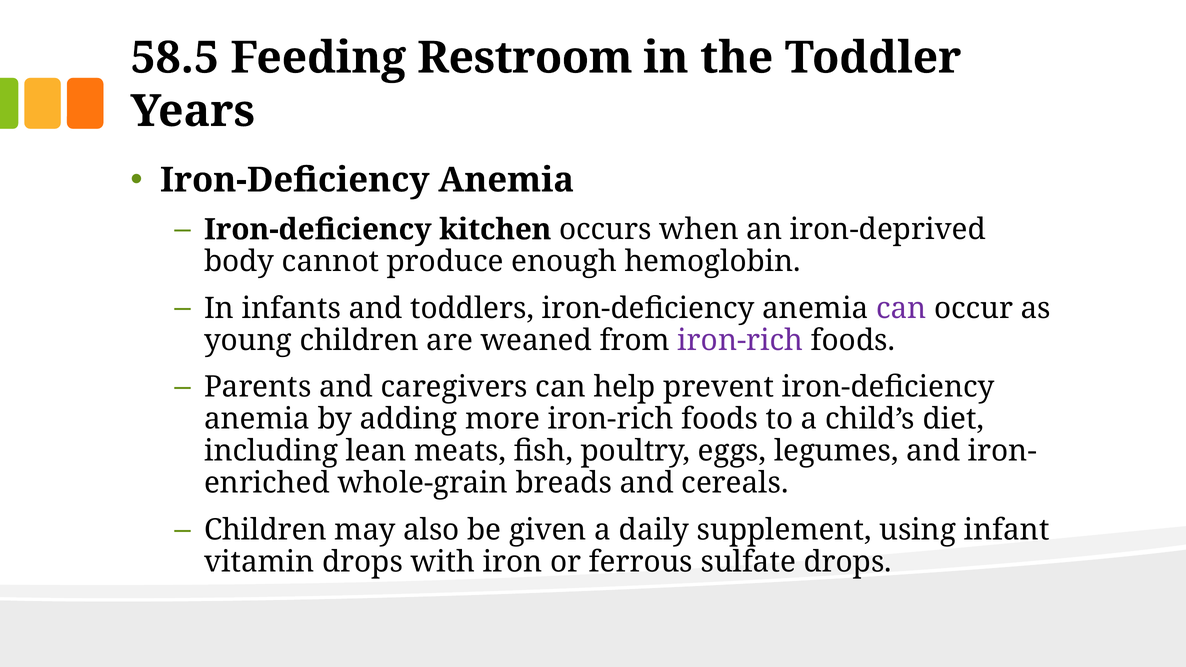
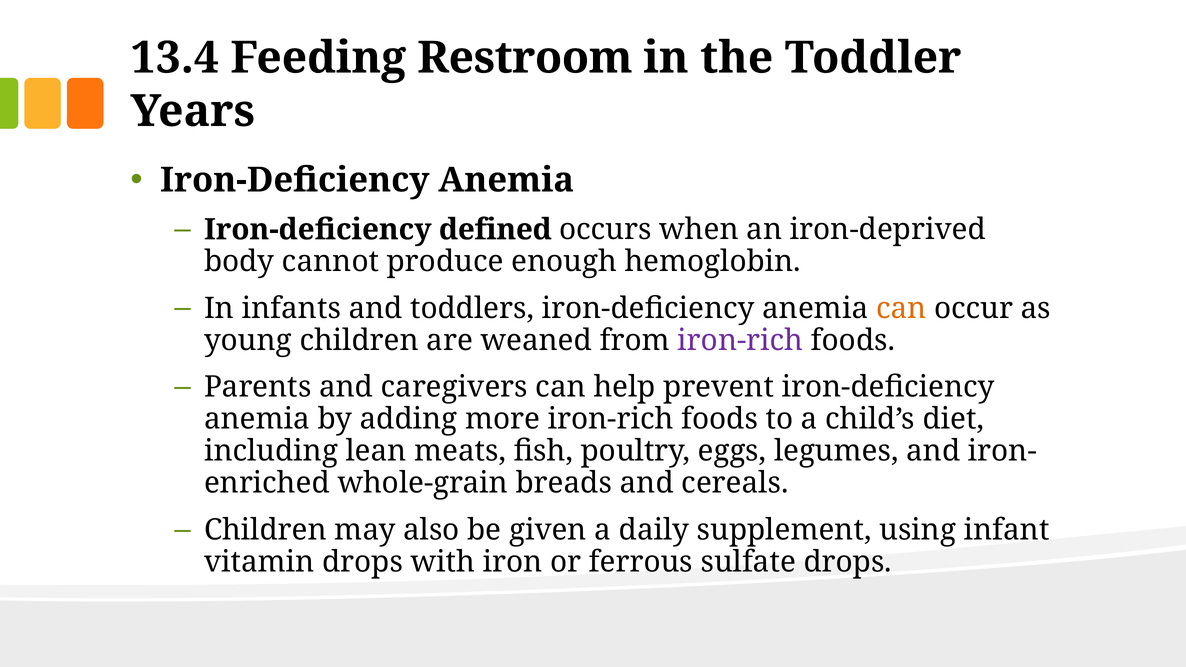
58.5: 58.5 -> 13.4 (175, 58)
kitchen: kitchen -> defined (495, 230)
can colour: purple -> orange (901, 309)
